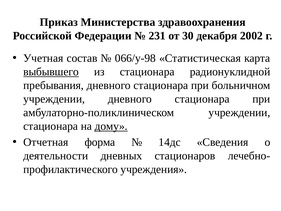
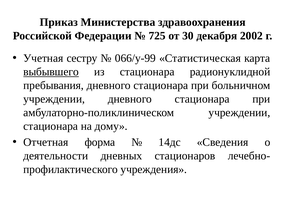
231: 231 -> 725 (157, 36)
состав: состав -> сестру (82, 58)
066/у-98: 066/у-98 -> 066/у-99 (135, 58)
дому underline: present -> none (111, 126)
